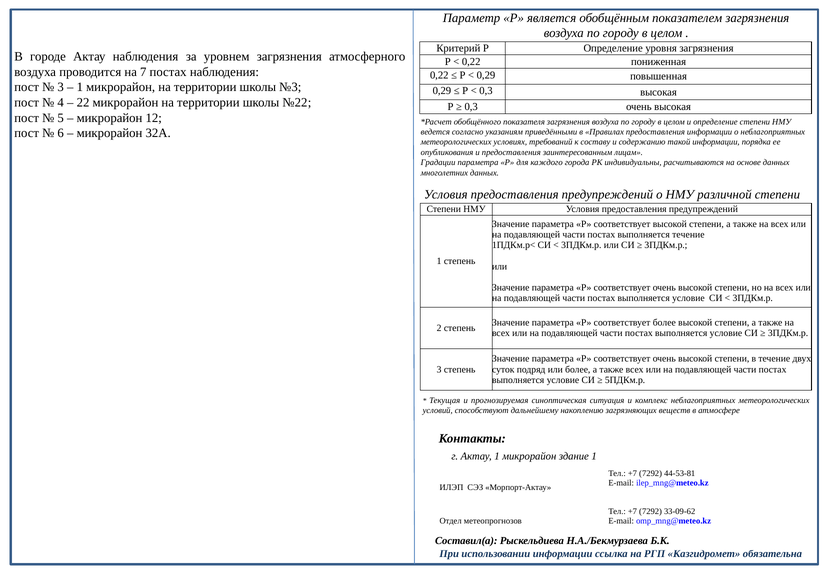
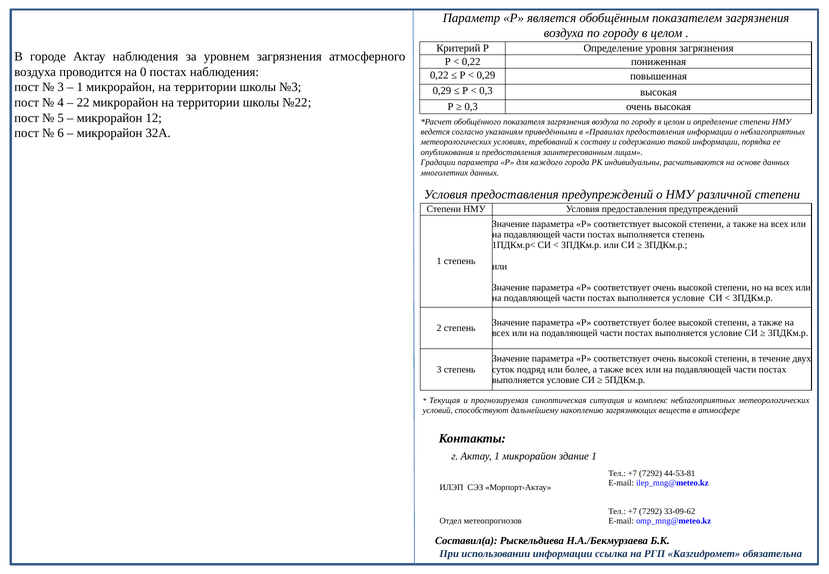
7: 7 -> 0 (143, 72)
выполняется течение: течение -> степень (688, 235)
